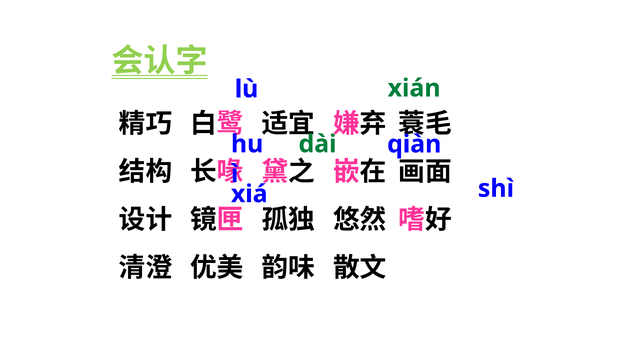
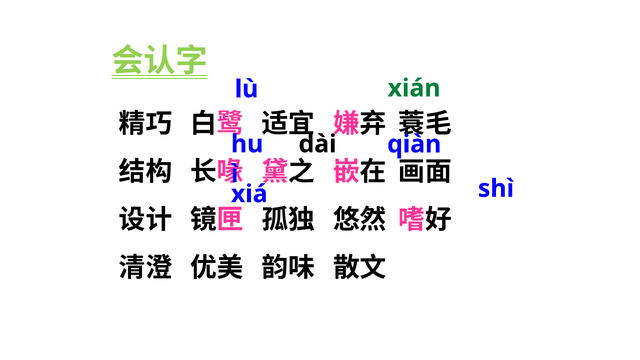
dài colour: green -> black (318, 144)
